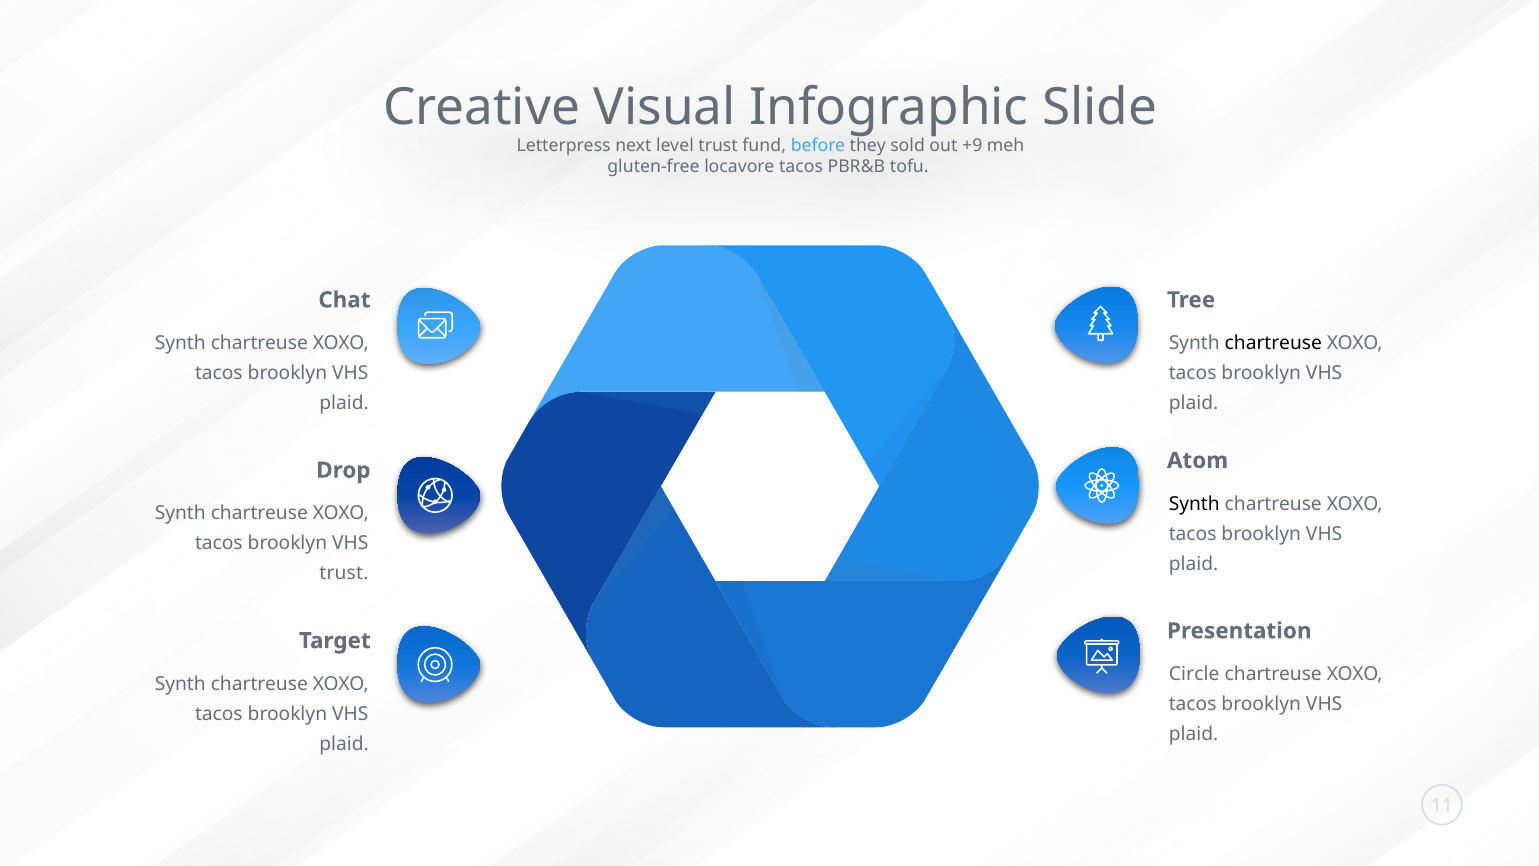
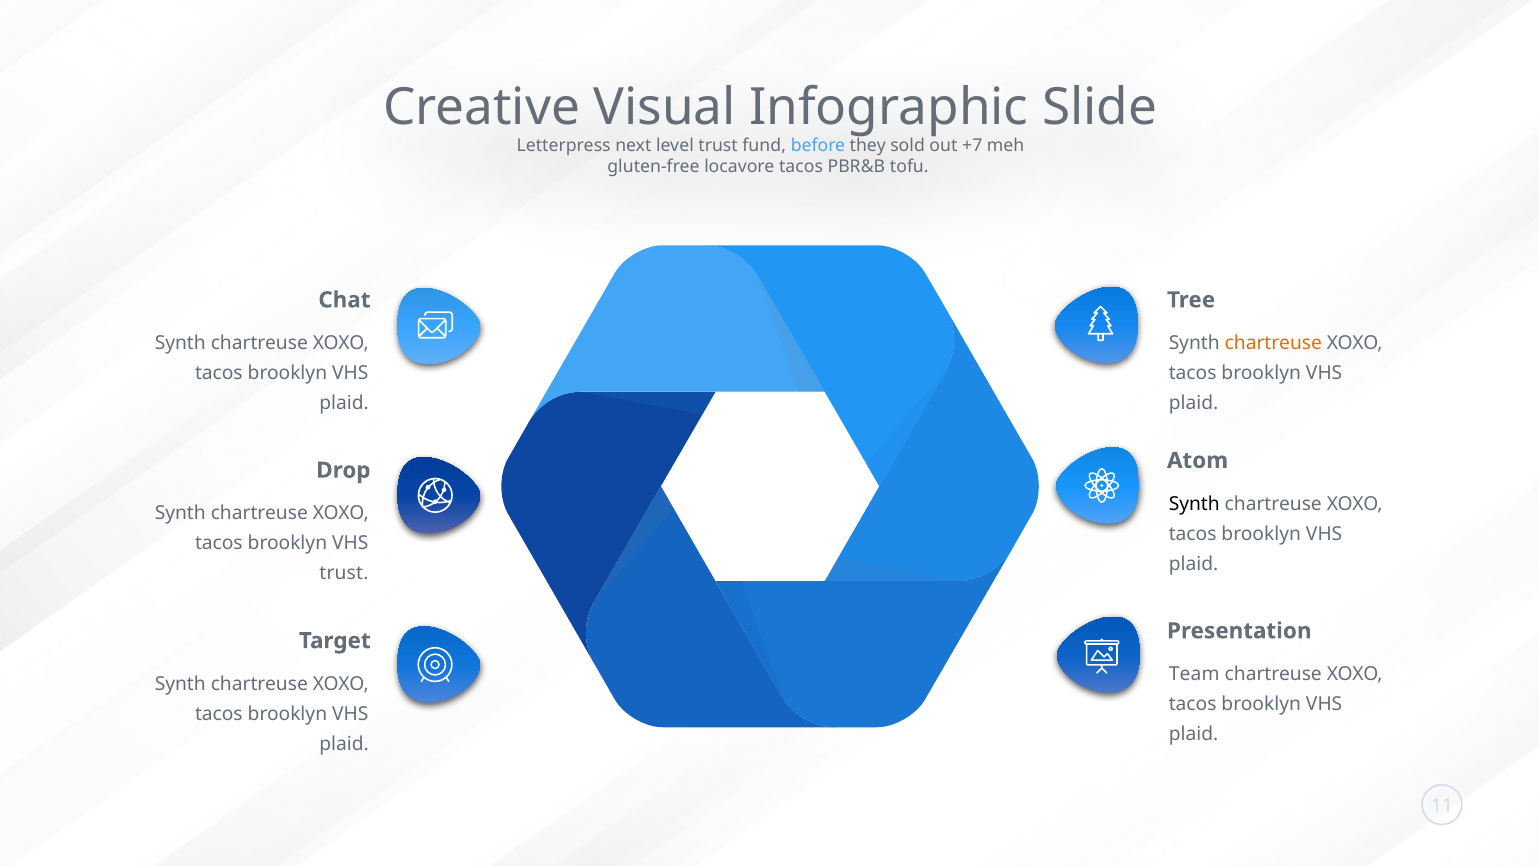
+9: +9 -> +7 (972, 145)
chartreuse colour: black -> orange (1273, 343)
Circle: Circle -> Team (1194, 674)
